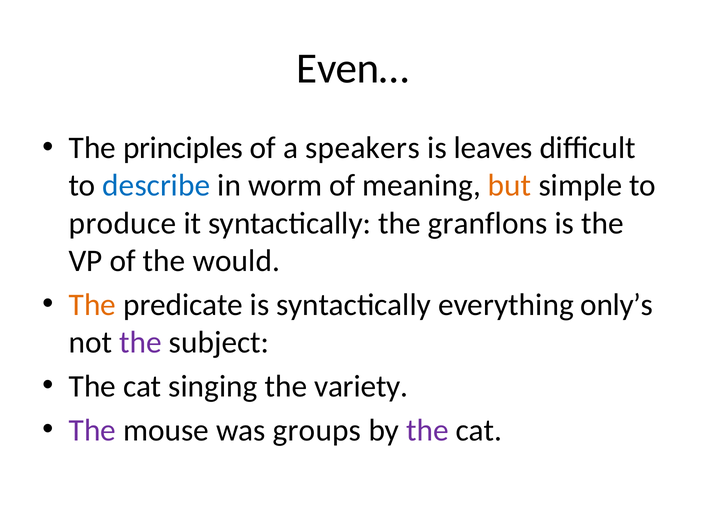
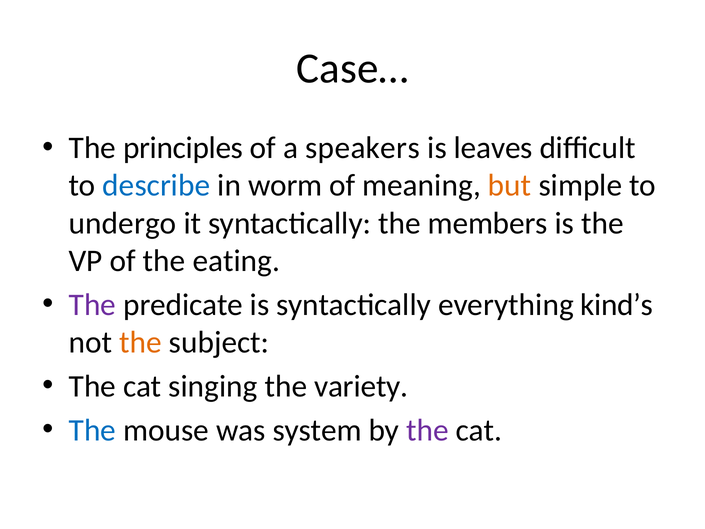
Even…: Even… -> Case… (352, 68)
produce: produce -> undergo (123, 223)
granflons: granflons -> members (488, 223)
would: would -> eating (236, 261)
The colour: orange -> purple (92, 305)
only’s: only’s -> kind’s (617, 305)
the colour: purple -> orange (141, 342)
The colour: purple -> blue (92, 430)
groups: groups -> system (317, 430)
